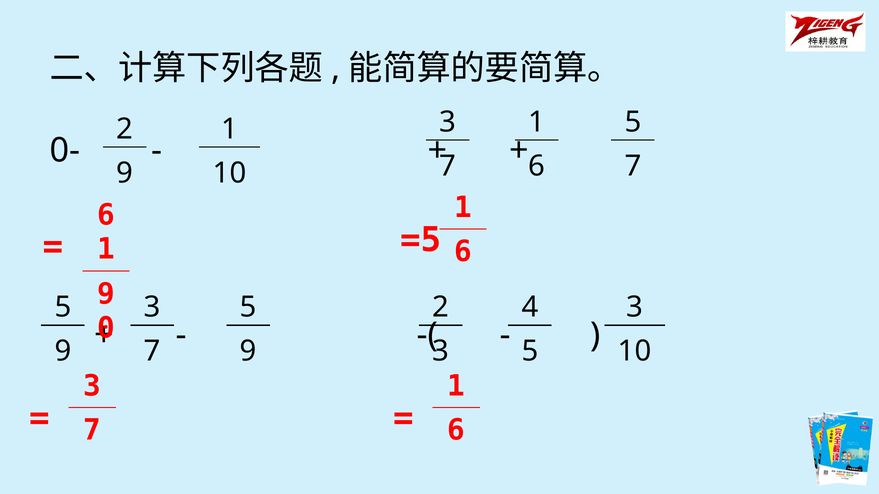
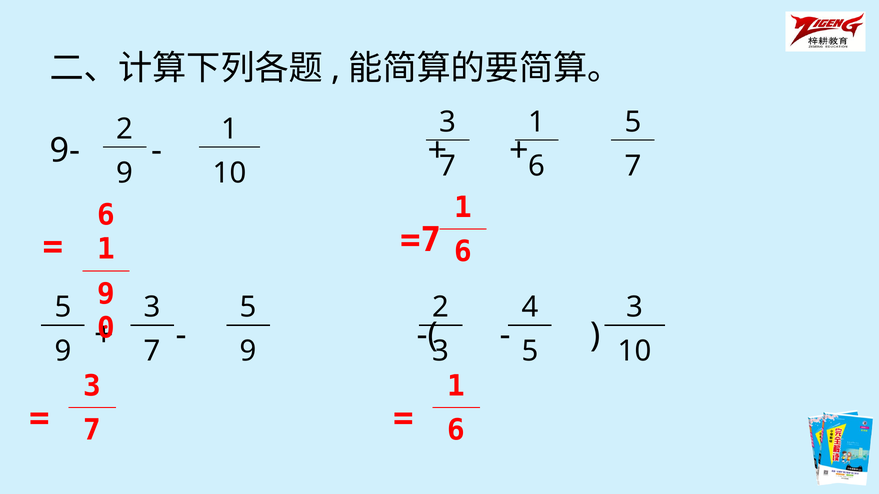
0-: 0- -> 9- (65, 151)
=5: =5 -> =7 (421, 240)
